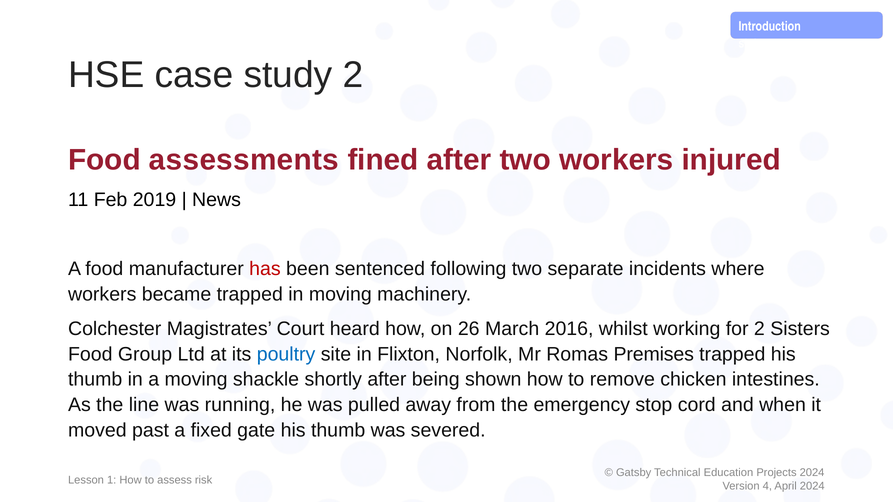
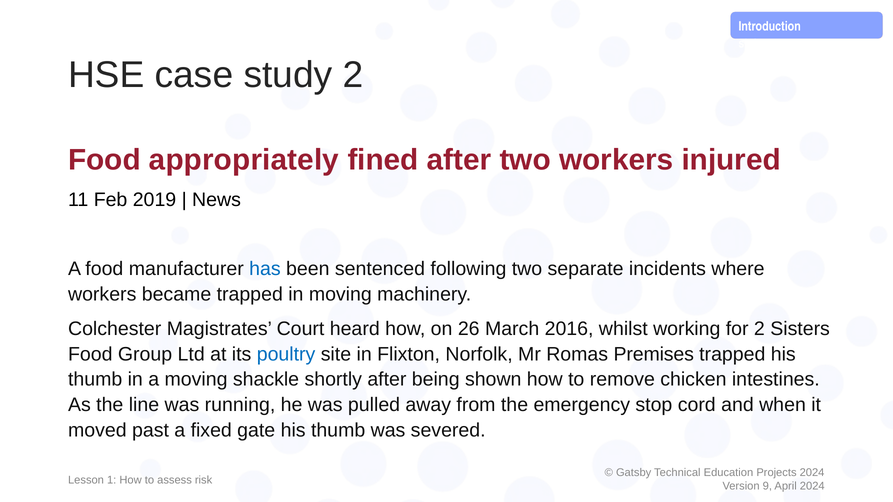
assessments: assessments -> appropriately (244, 160)
has colour: red -> blue (265, 269)
4: 4 -> 9 (767, 486)
